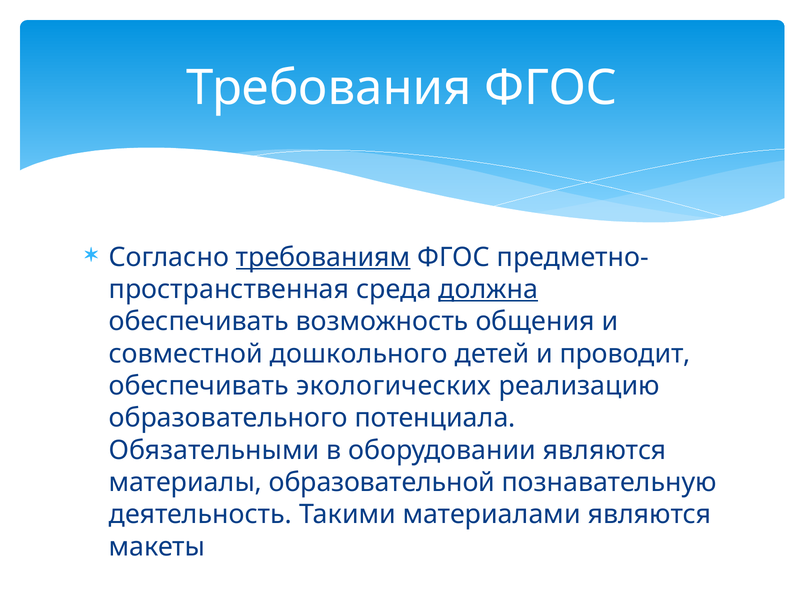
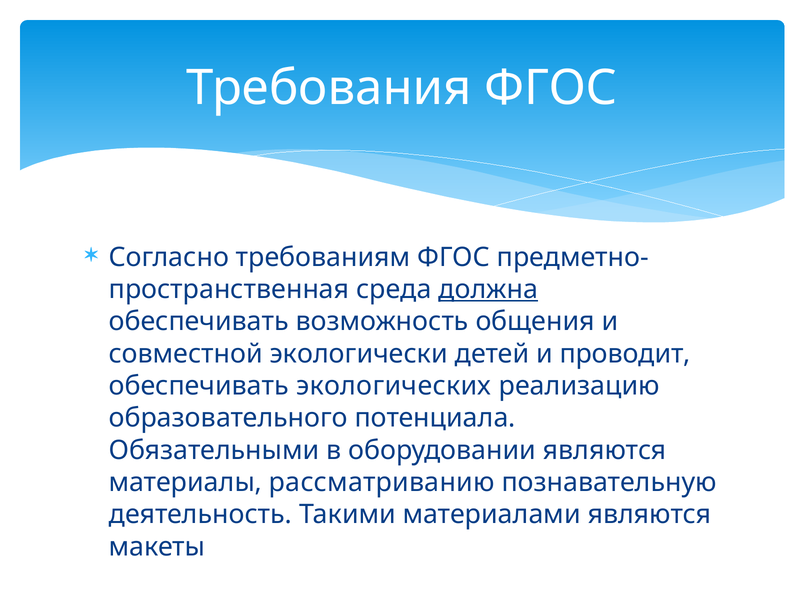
требованиям underline: present -> none (323, 257)
дошкольного: дошкольного -> экологически (359, 354)
образовательной: образовательной -> рассматриванию (382, 482)
